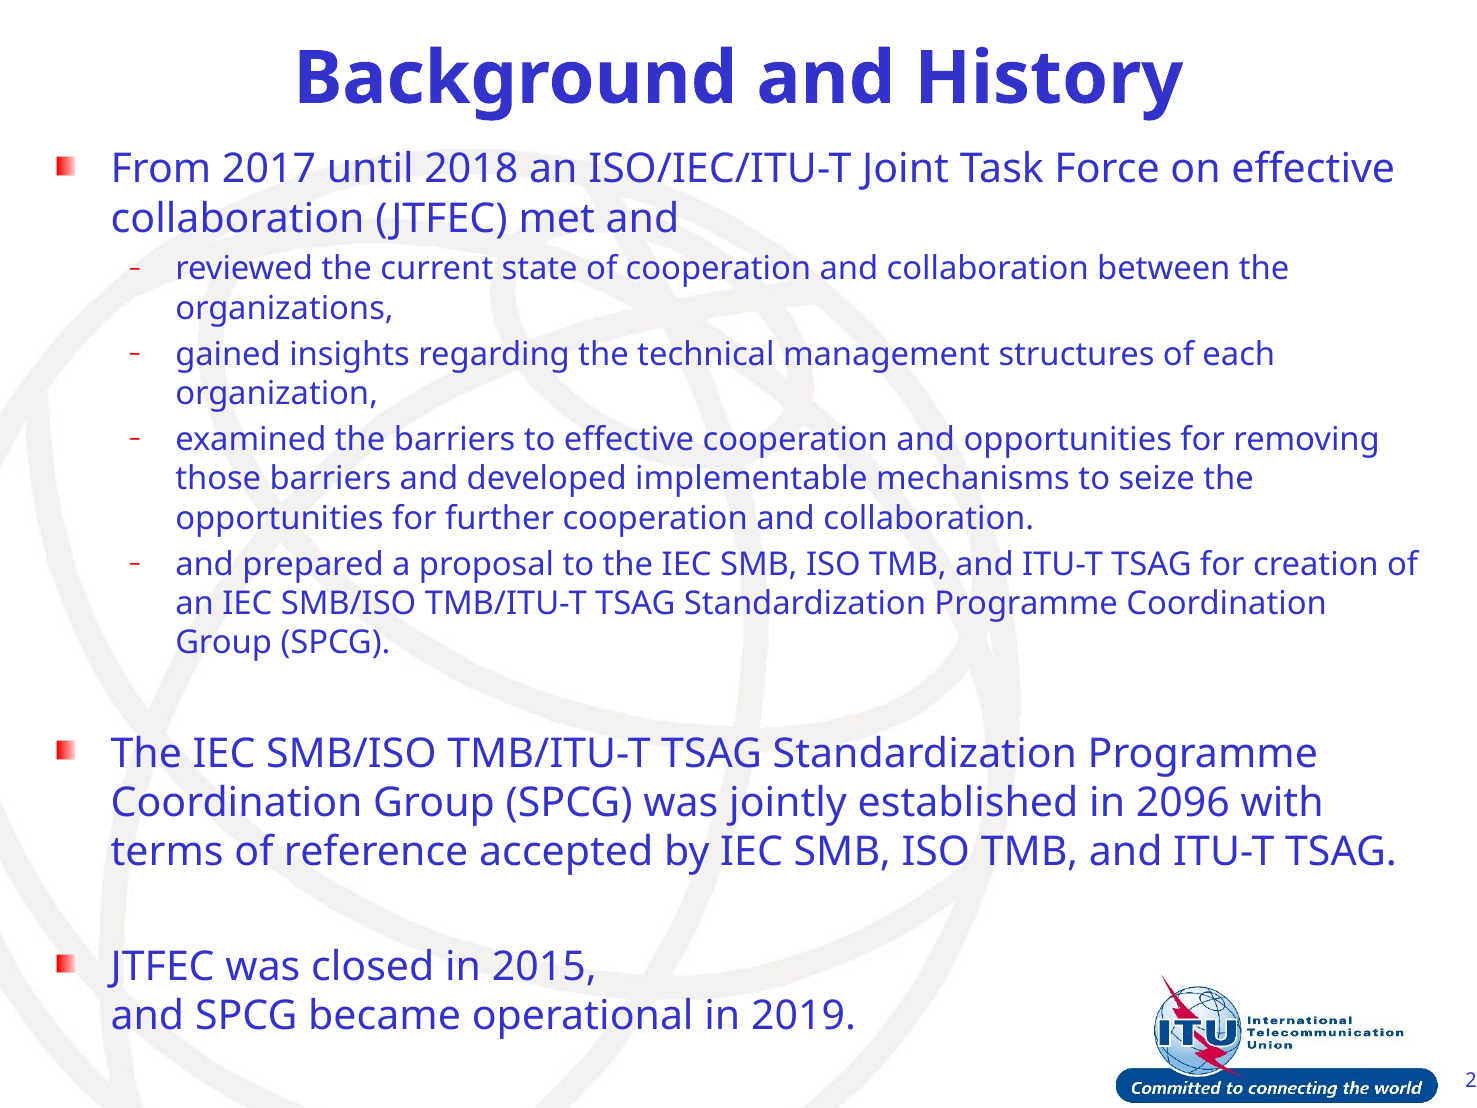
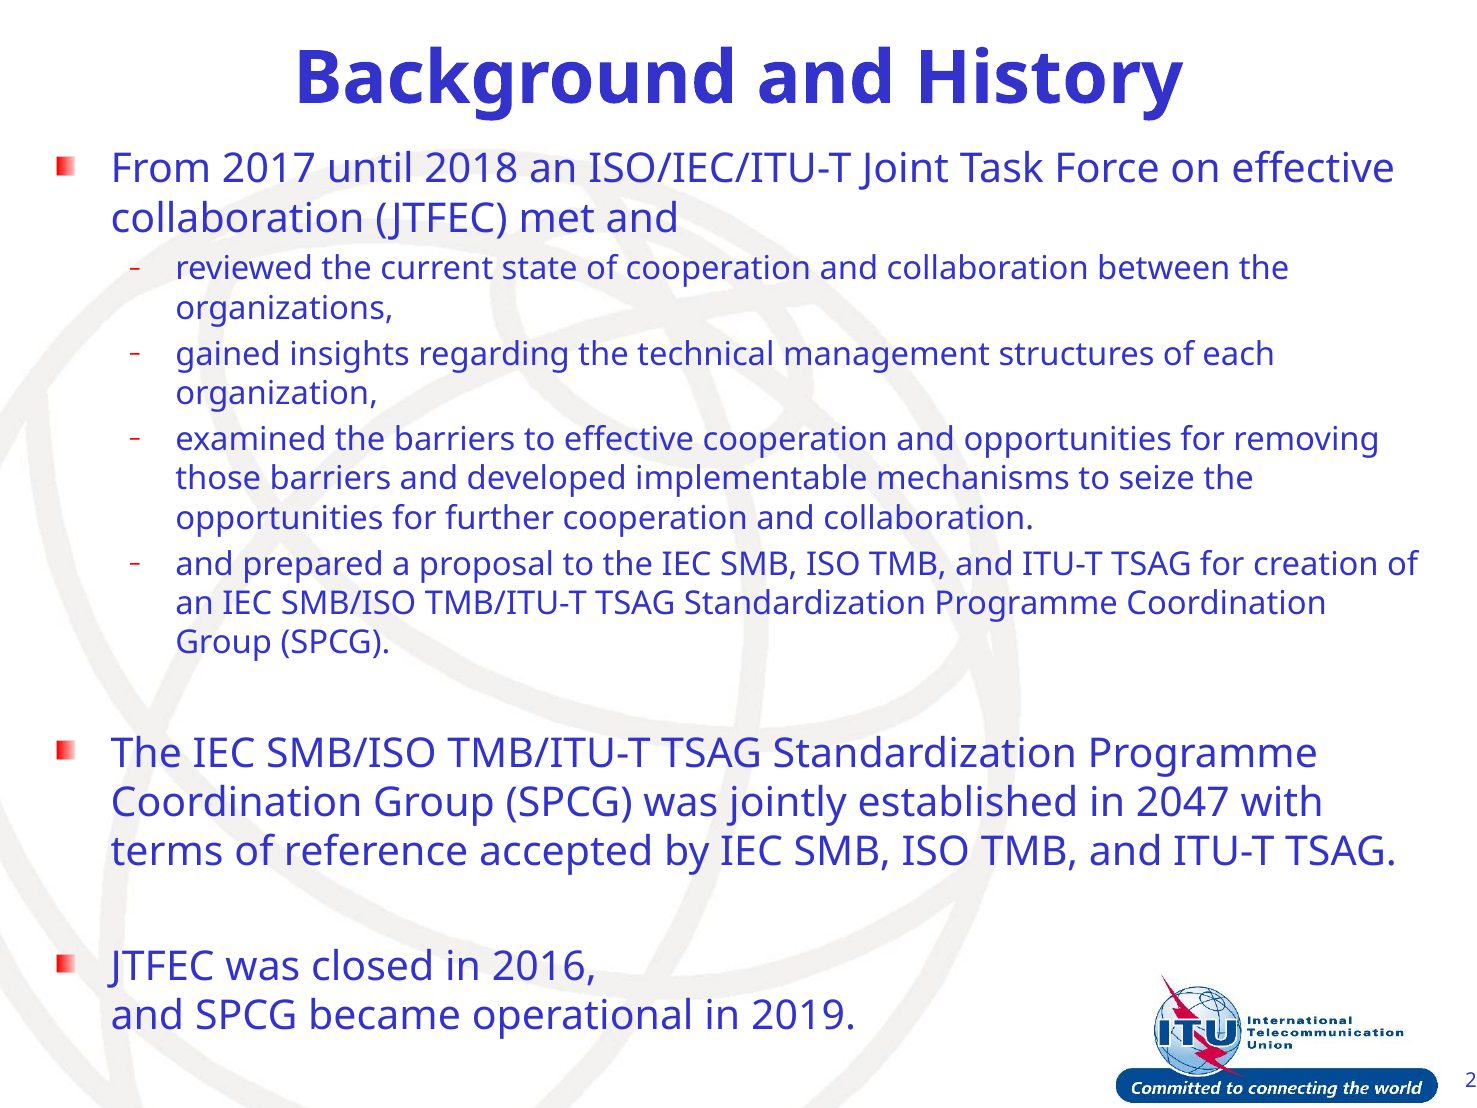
2096: 2096 -> 2047 (1183, 803)
2015: 2015 -> 2016 (544, 967)
